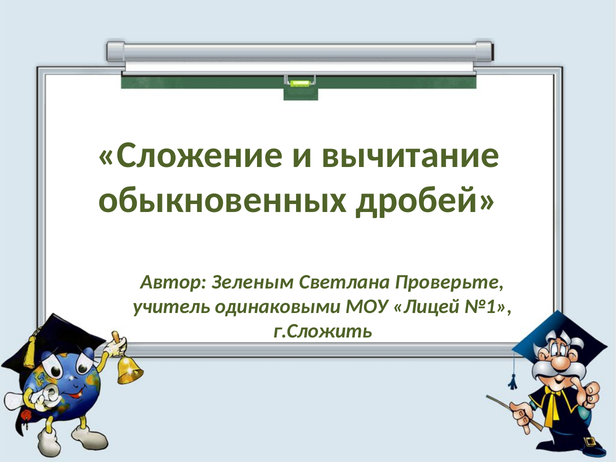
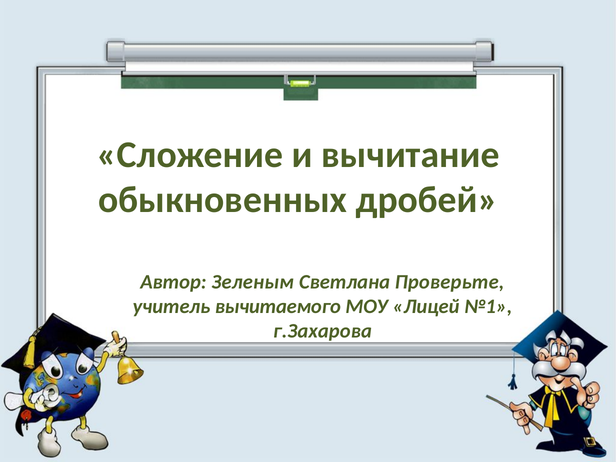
одинаковыми: одинаковыми -> вычитаемого (278, 306)
г.Сложить: г.Сложить -> г.Захарова (322, 331)
